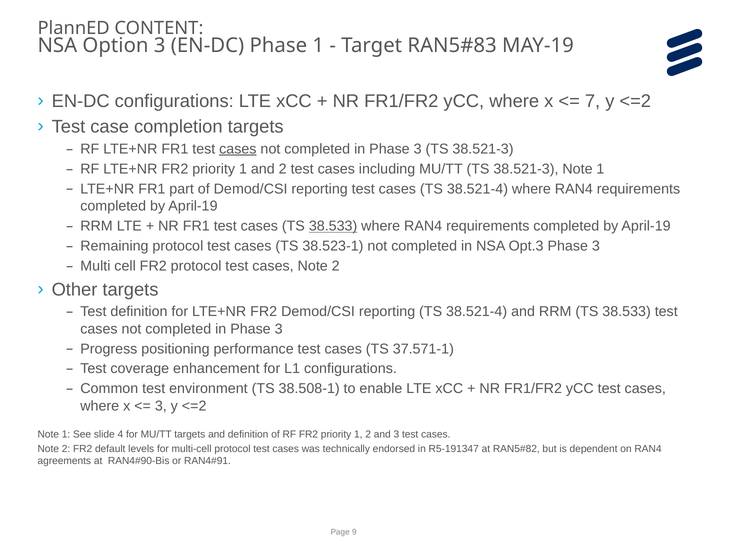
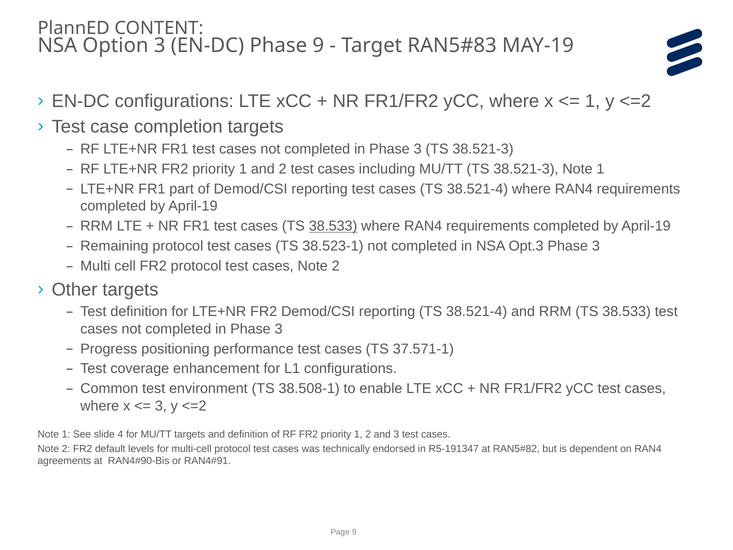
Phase 1: 1 -> 9 (318, 46)
7: 7 -> 1 (593, 101)
cases underline: present -> none (238, 149)
